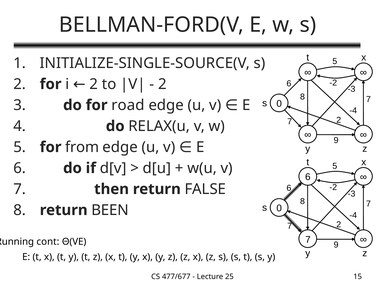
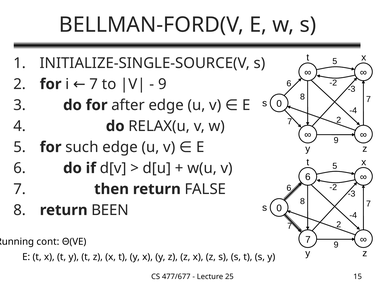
i 2: 2 -> 7 (94, 84)
2: 2 -> 9 (162, 84)
road: road -> after (128, 105)
from: from -> such (82, 147)
